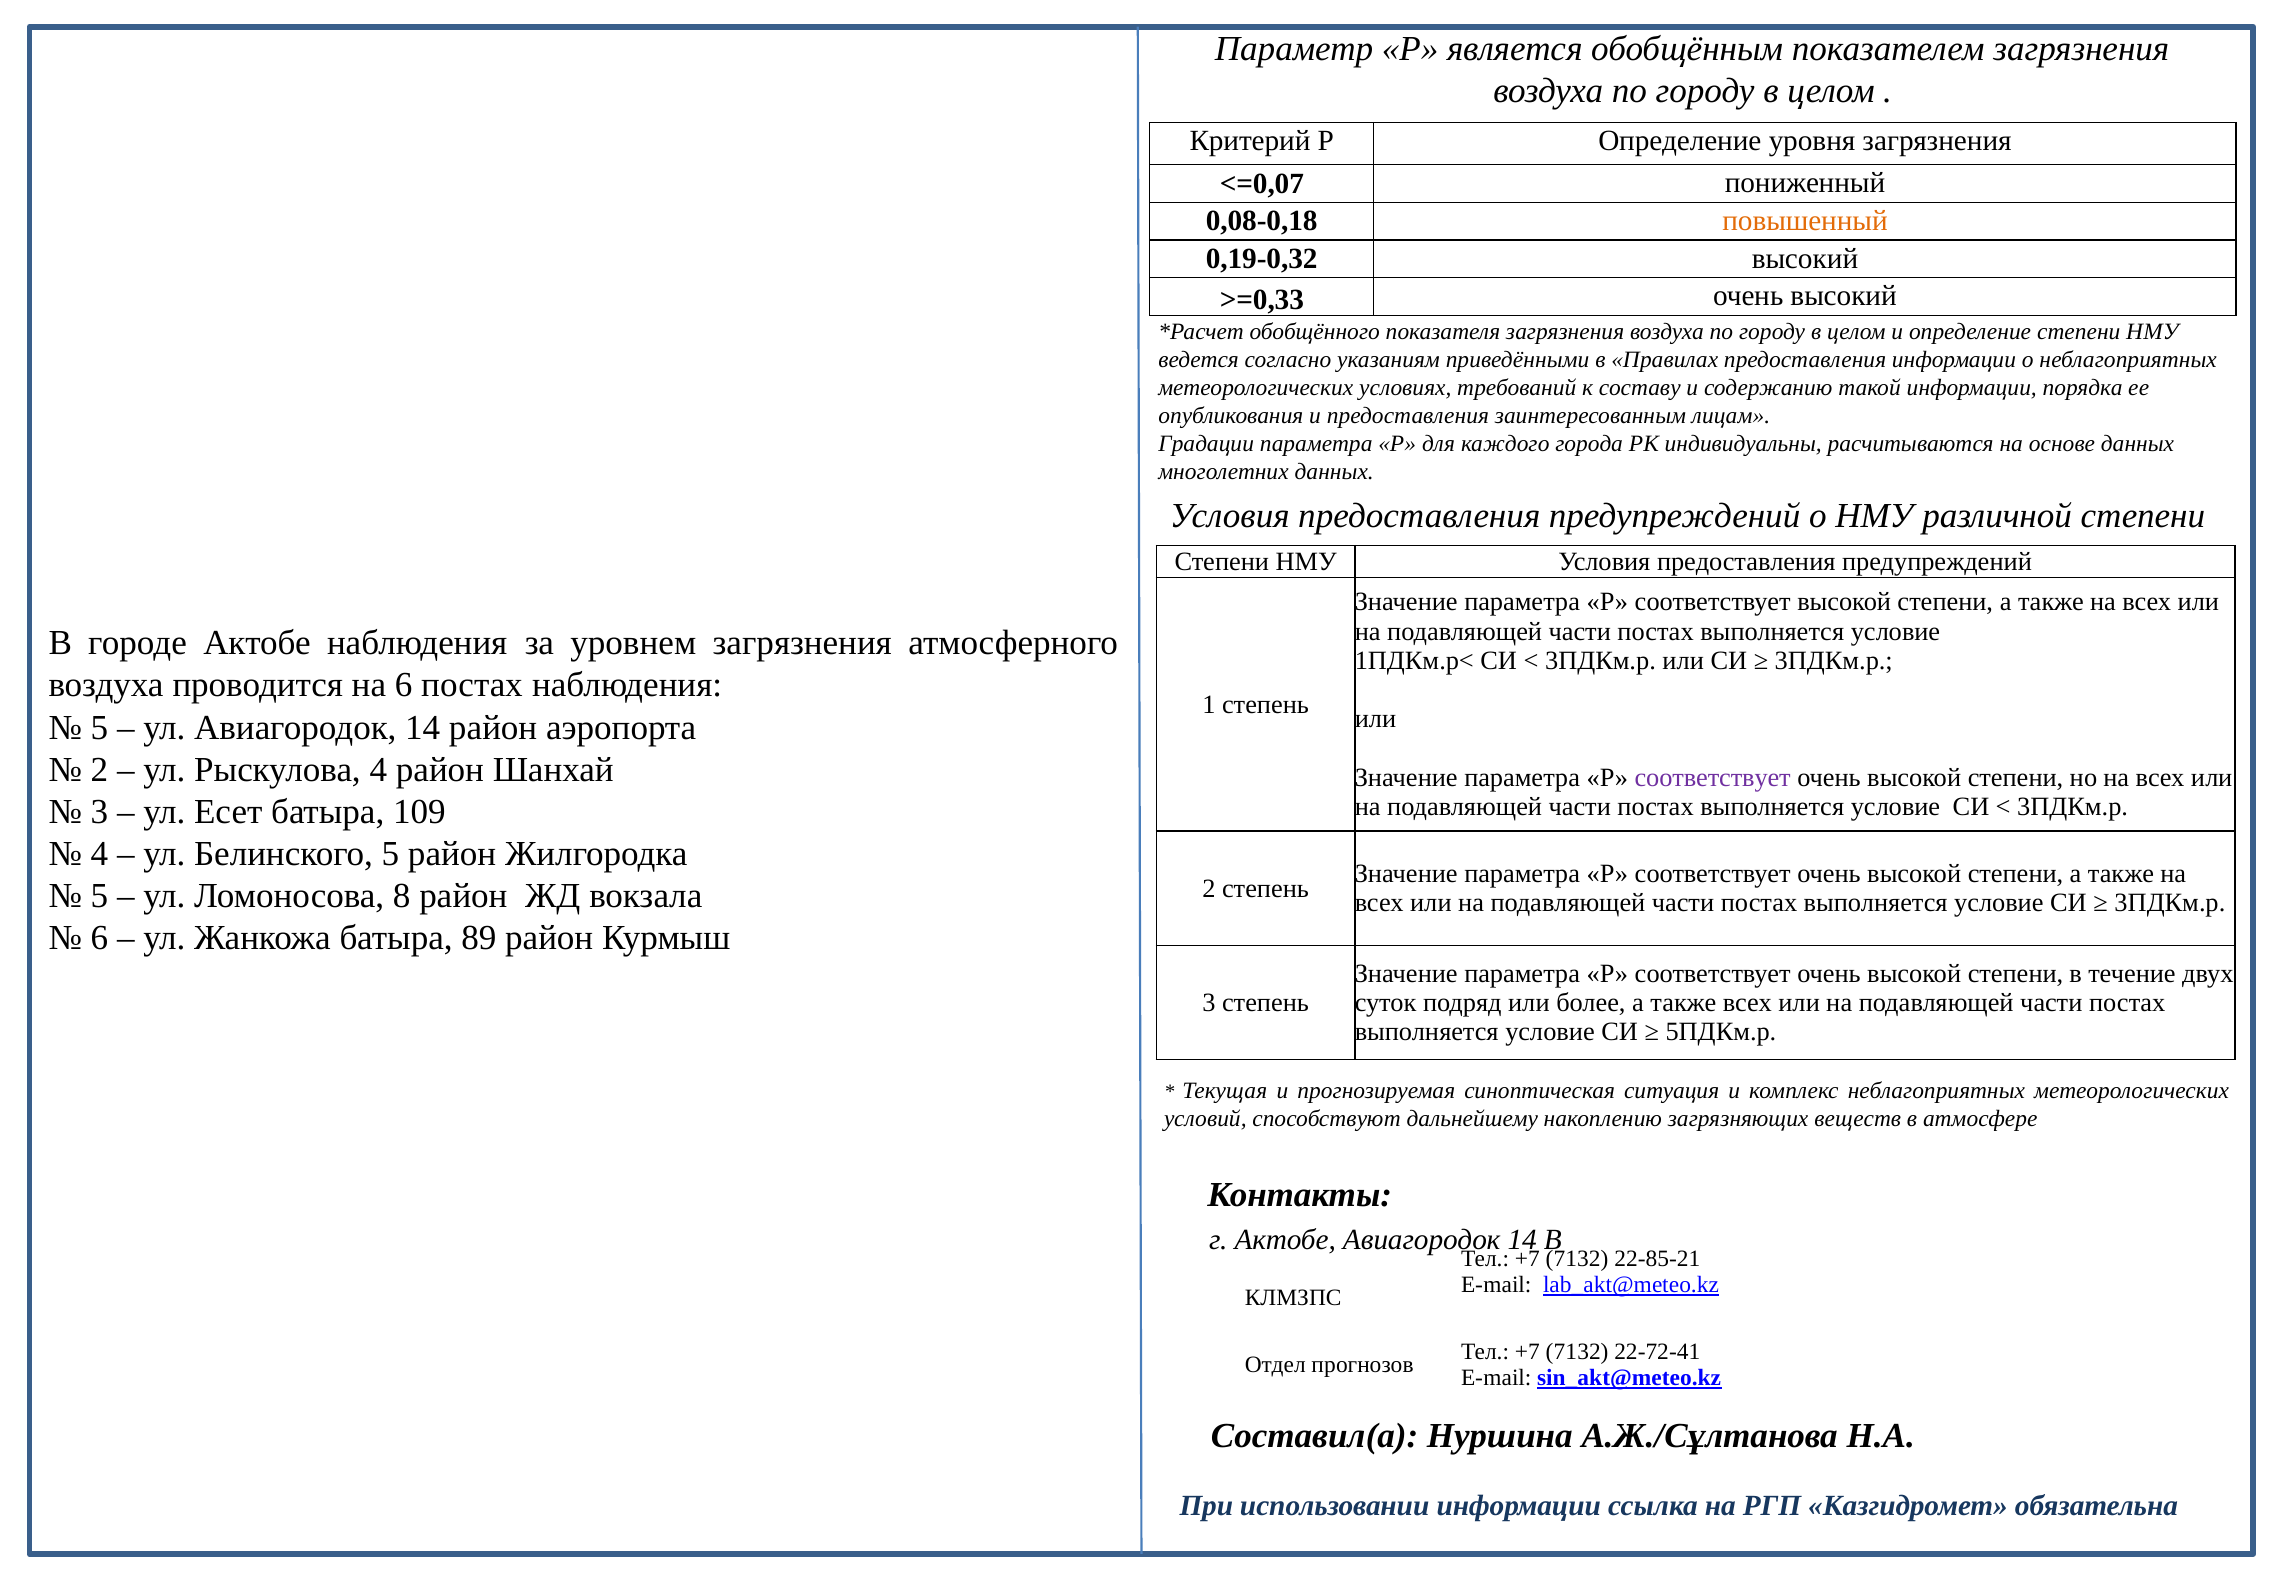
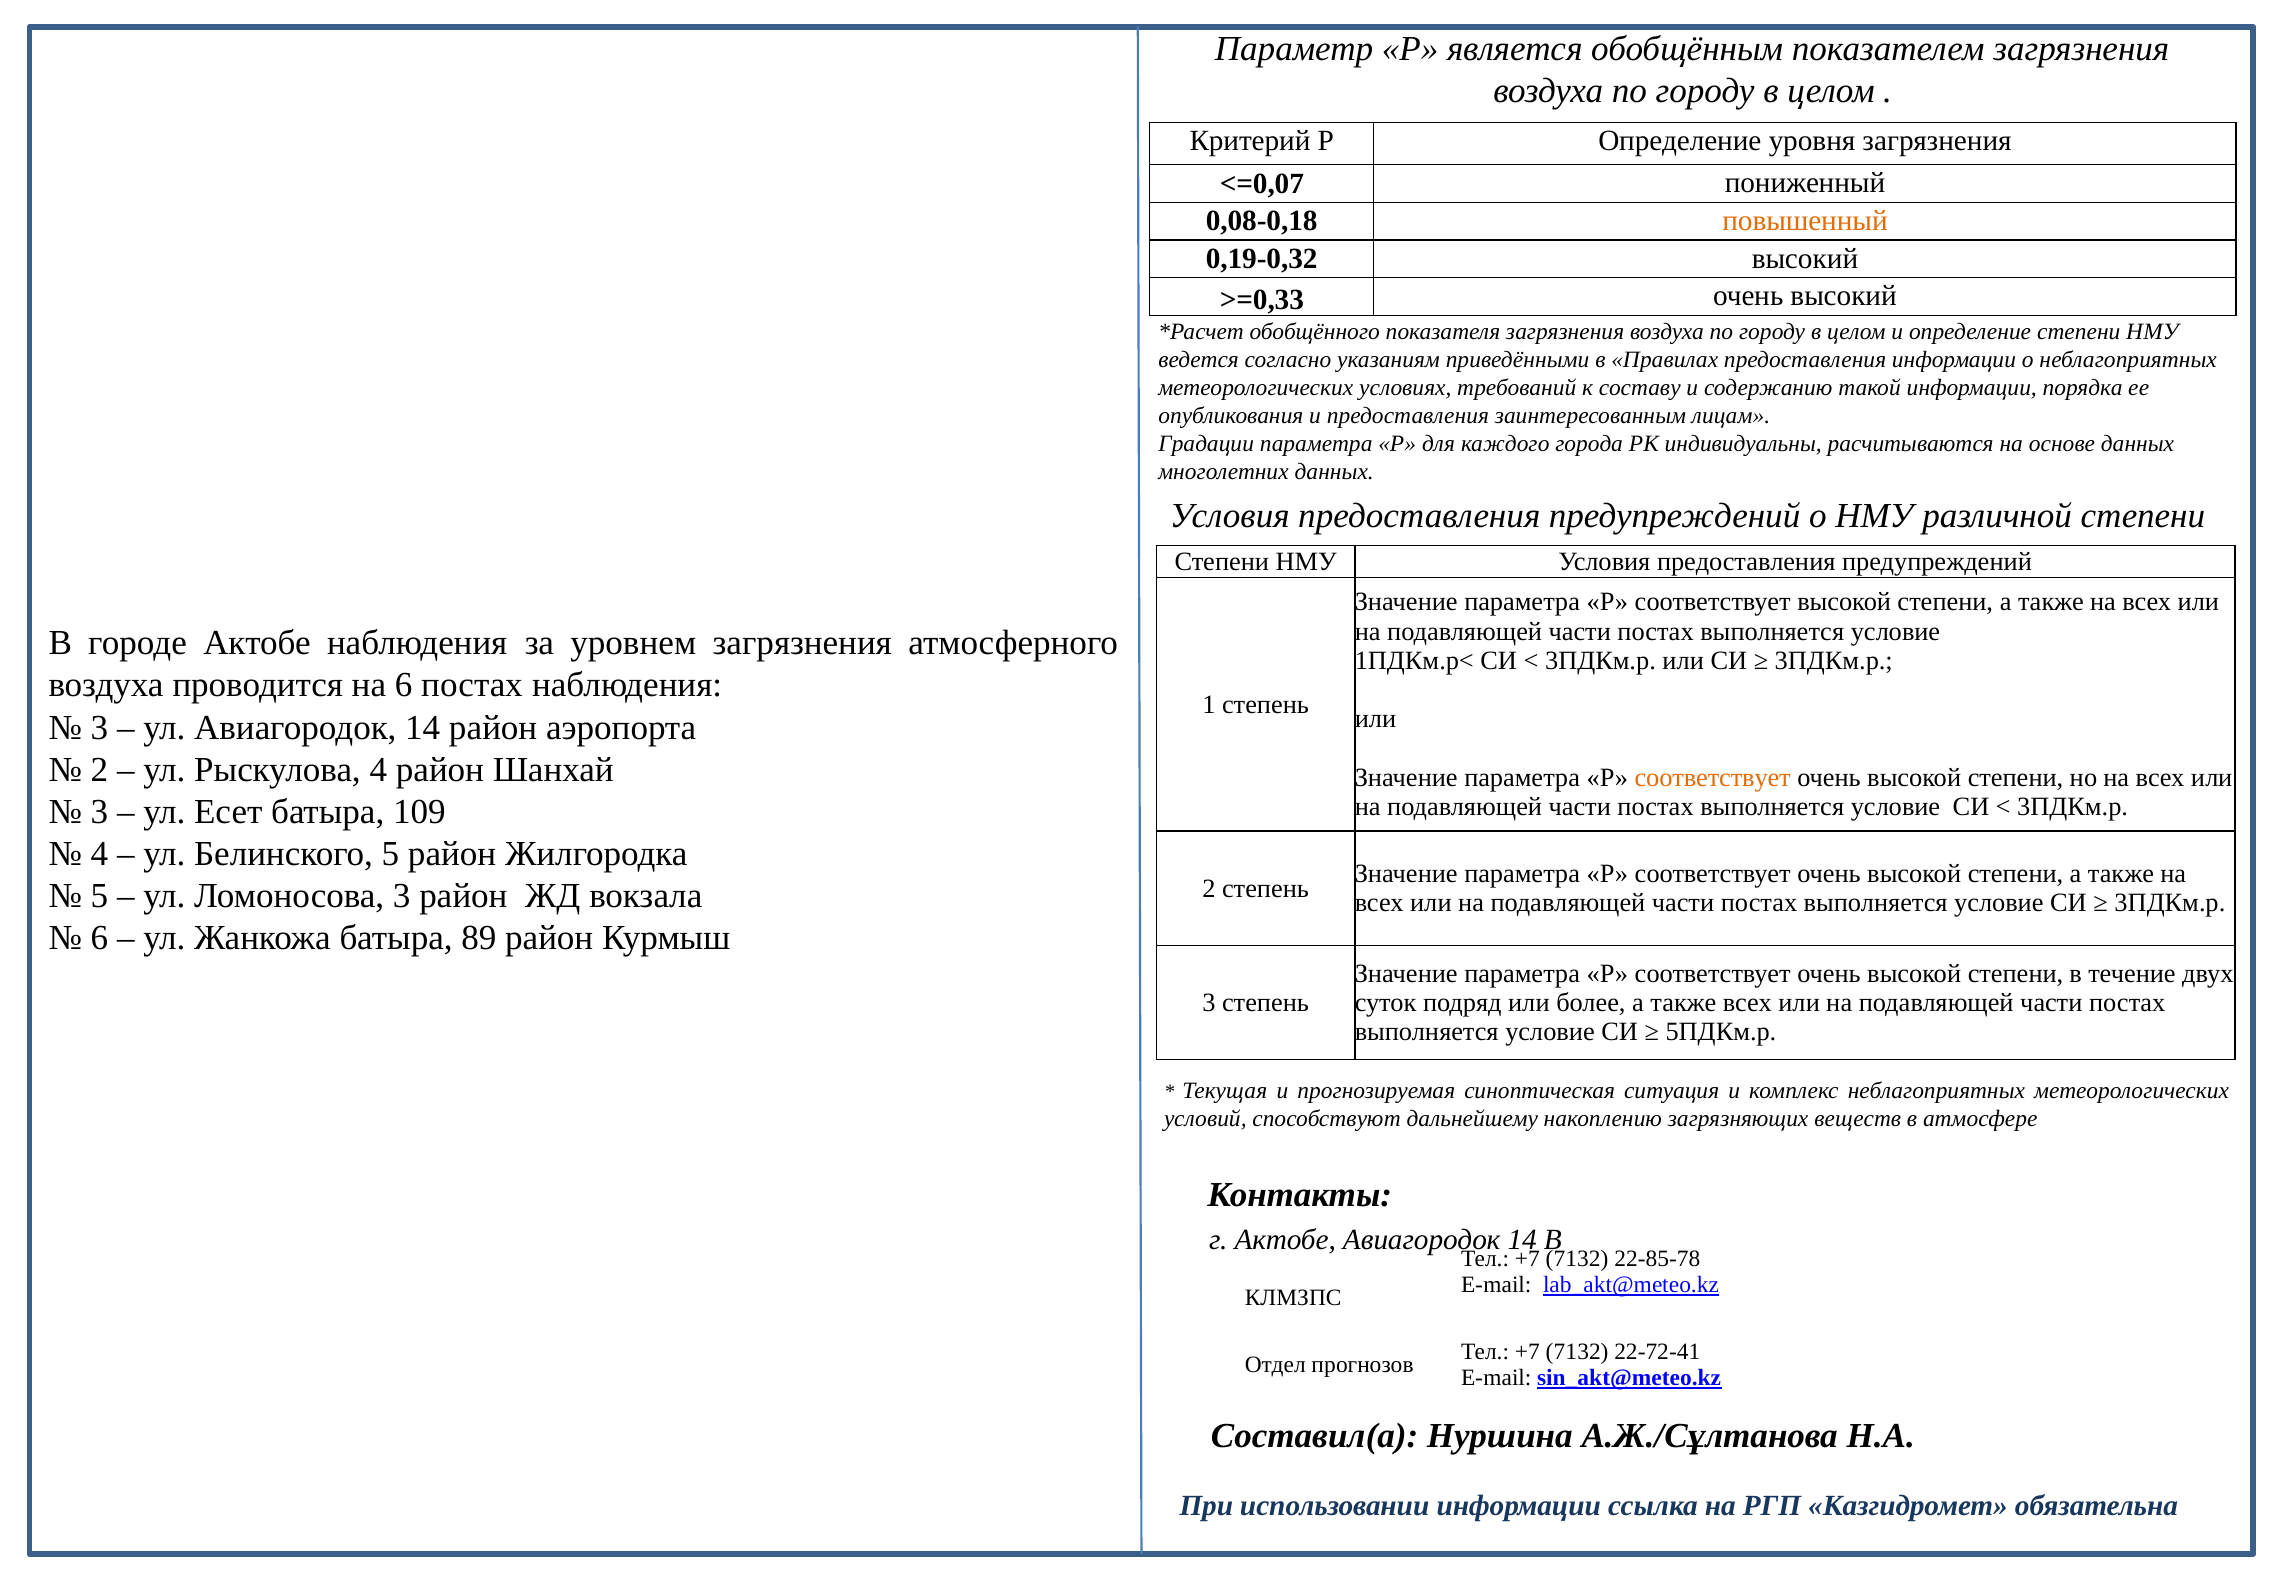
5: 5 -> 3 (99, 727)
соответствует colour: purple -> orange (1713, 777)
Ломоносова 8: 8 -> 3 (402, 896)
22-85-21: 22-85-21 -> 22-85-78 (1657, 1258)
